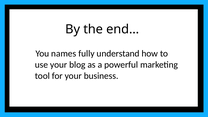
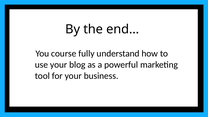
names: names -> course (64, 54)
